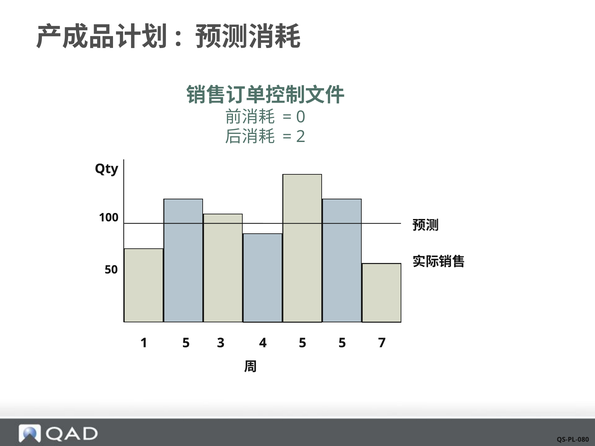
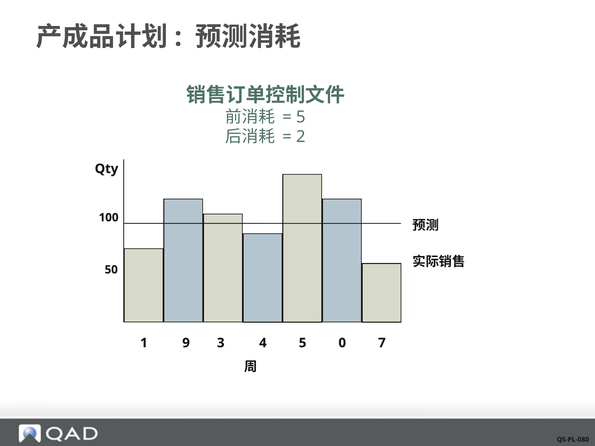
0: 0 -> 5 (301, 117)
1 5: 5 -> 9 (186, 343)
5 5: 5 -> 0 (342, 343)
